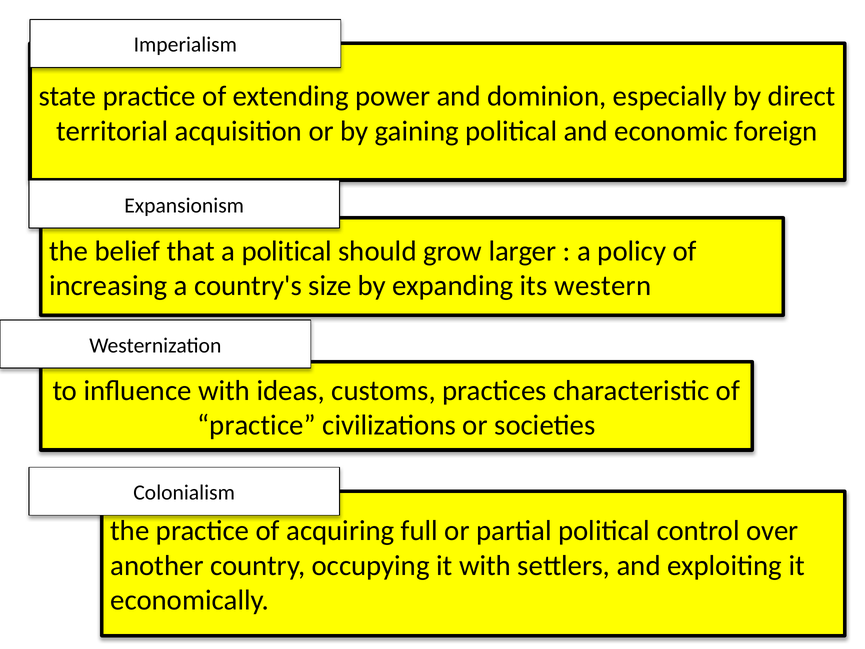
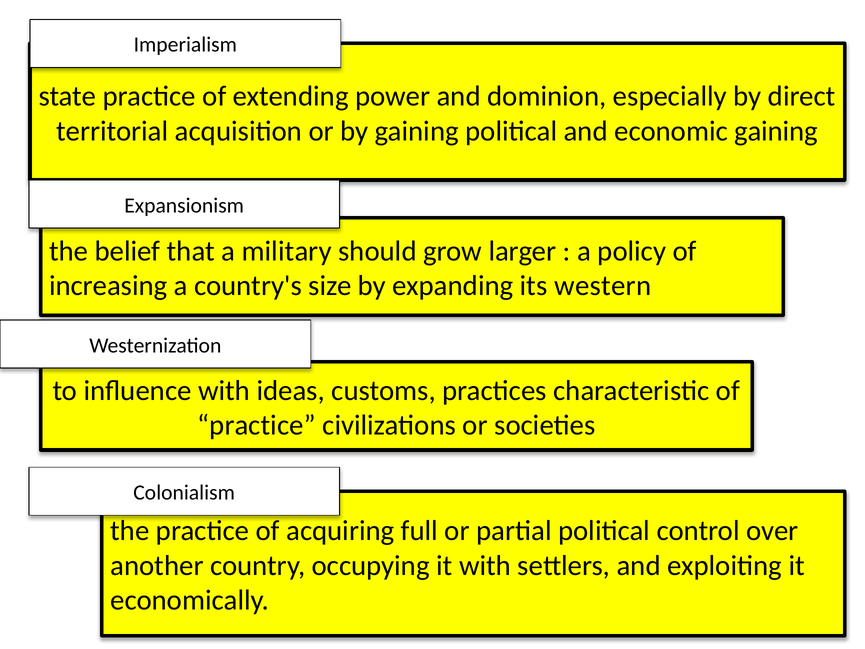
economic foreign: foreign -> gaining (776, 131)
a political: political -> military (287, 251)
